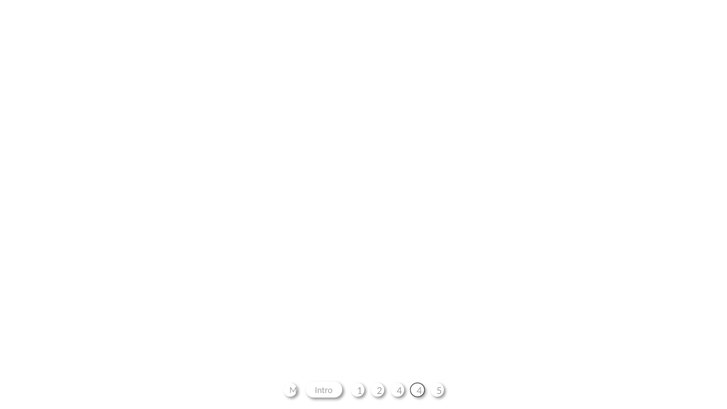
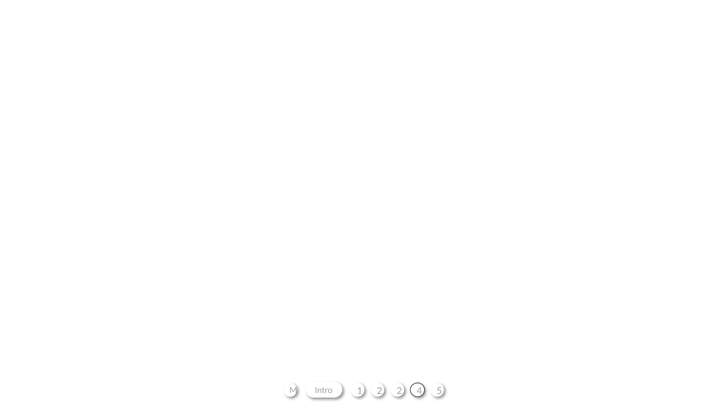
2 4: 4 -> 2 (399, 390)
